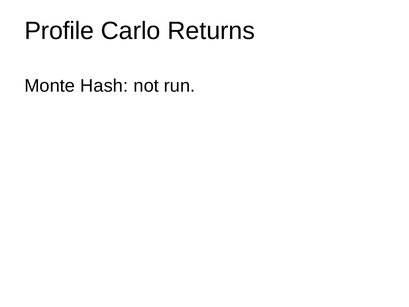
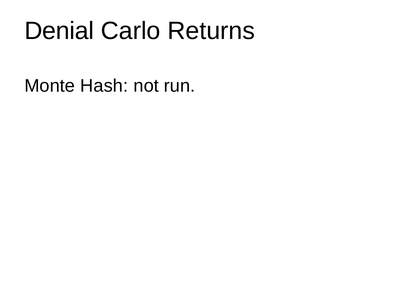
Profile: Profile -> Denial (59, 31)
